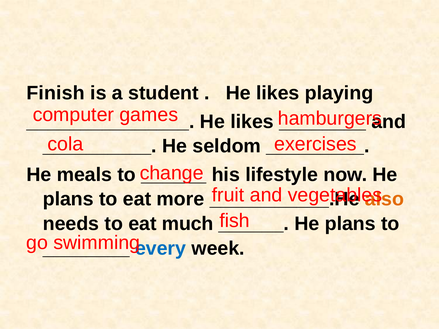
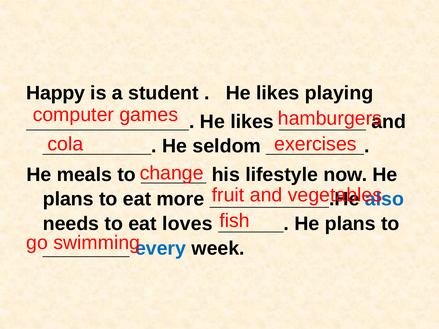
Finish: Finish -> Happy (56, 93)
also colour: orange -> blue (384, 199)
much: much -> loves (187, 224)
